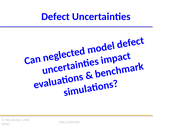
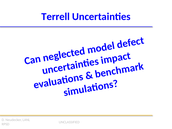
Defect: Defect -> Terrell (56, 17)
